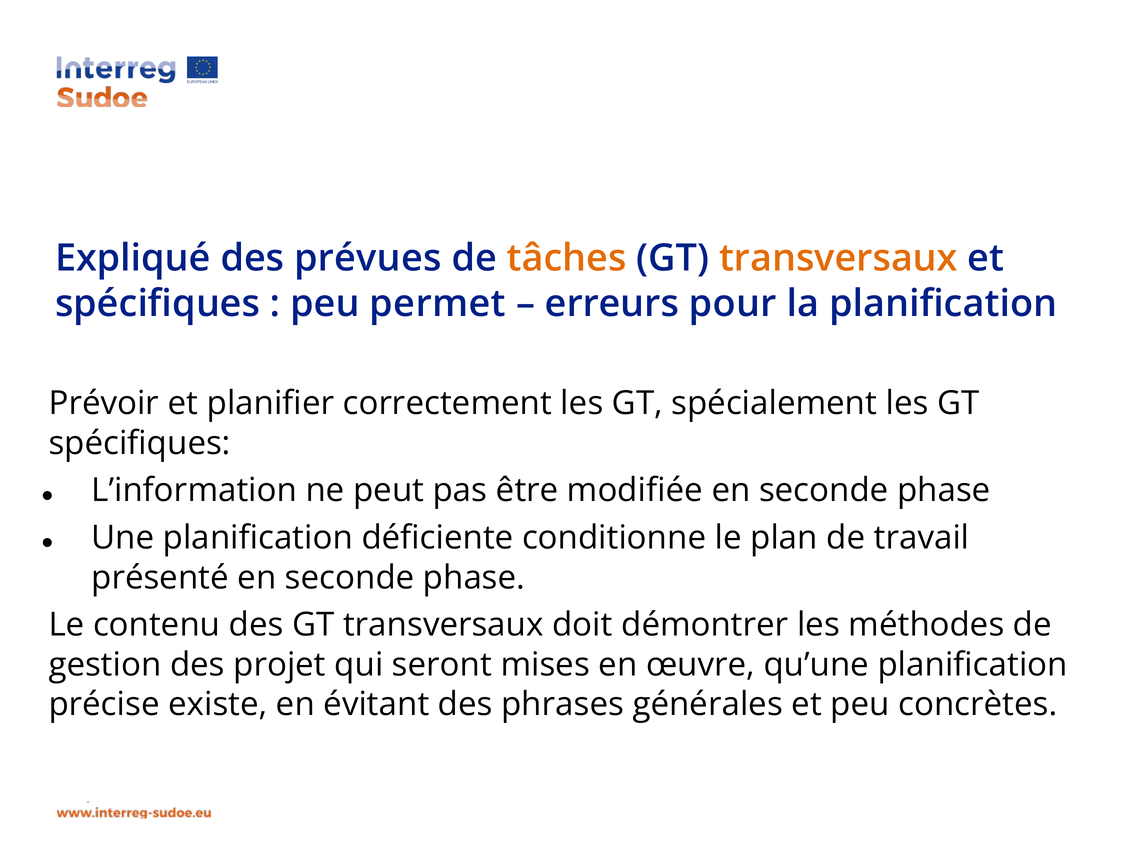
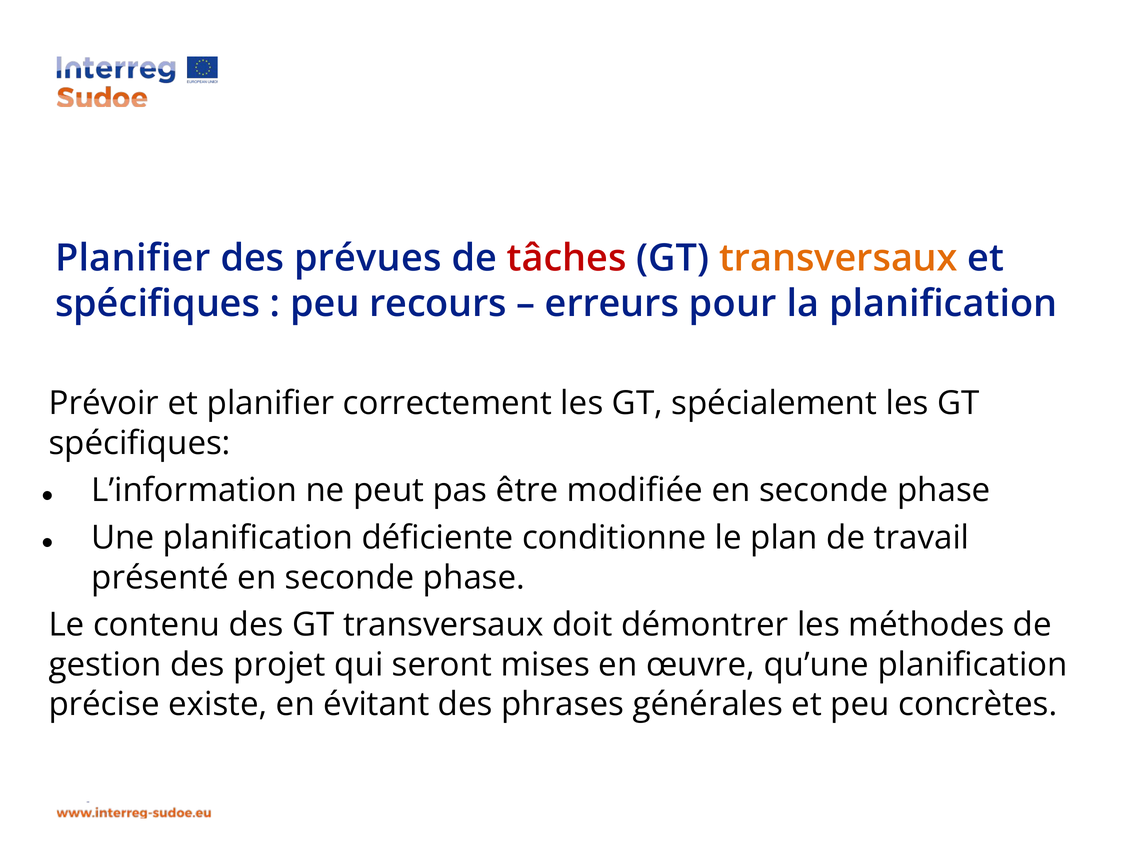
Expliqué: Expliqué -> Planifier (133, 258)
tâches colour: orange -> red (567, 258)
permet: permet -> recours (438, 304)
